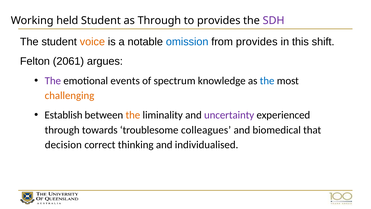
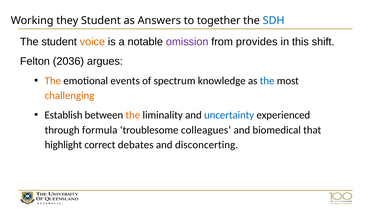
held: held -> they (67, 20)
as Through: Through -> Answers (159, 20)
to provides: provides -> together (219, 20)
SDH colour: purple -> blue (274, 20)
omission colour: blue -> purple (187, 42)
2061: 2061 -> 2036 (68, 61)
The colour: purple -> orange (53, 81)
uncertainty colour: purple -> blue (229, 115)
towards: towards -> formula (100, 130)
decision: decision -> highlight (63, 145)
thinking: thinking -> debates (136, 145)
individualised: individualised -> disconcerting (207, 145)
